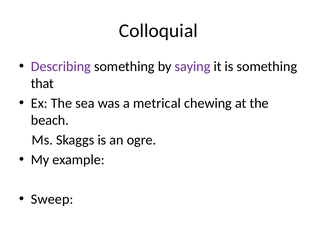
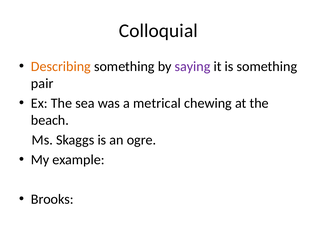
Describing colour: purple -> orange (61, 67)
that: that -> pair (42, 83)
Sweep: Sweep -> Brooks (52, 199)
